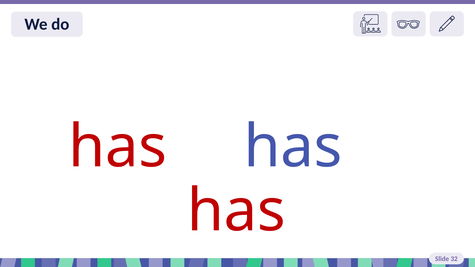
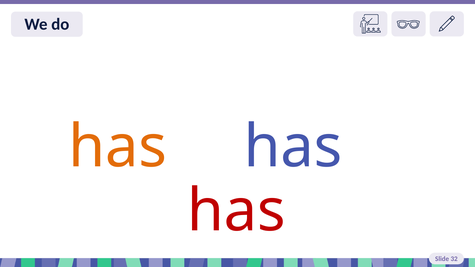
has colour: red -> orange (118, 147)
